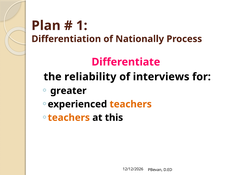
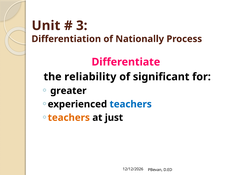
Plan: Plan -> Unit (46, 26)
1: 1 -> 3 (82, 26)
interviews: interviews -> significant (161, 77)
teachers colour: orange -> blue (131, 104)
this: this -> just (114, 117)
